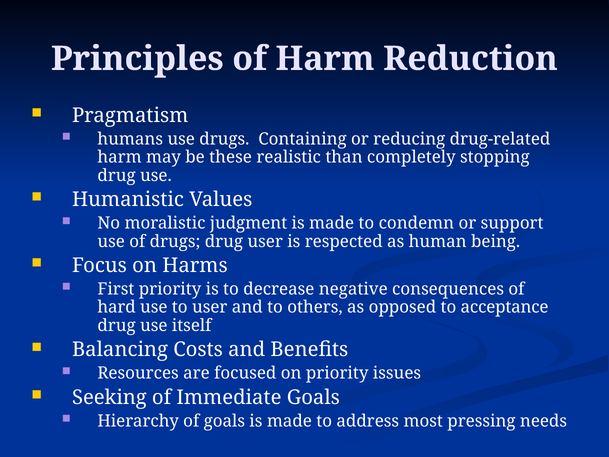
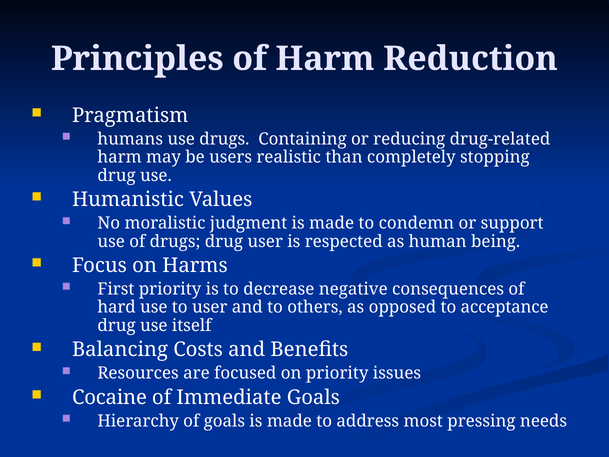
these: these -> users (231, 157)
Seeking: Seeking -> Cocaine (109, 397)
